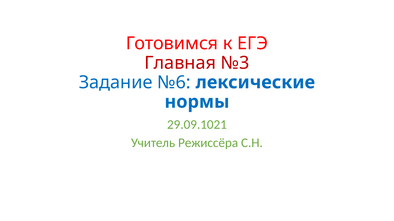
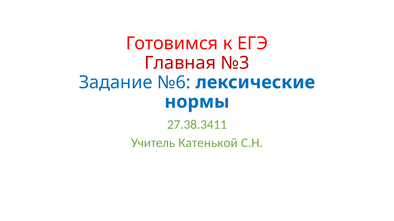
29.09.1021: 29.09.1021 -> 27.38.3411 (197, 125)
Режиссёра: Режиссёра -> Катенькой (208, 143)
